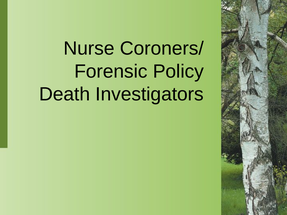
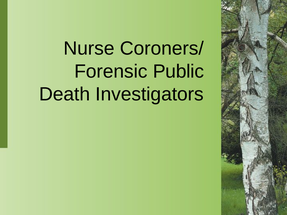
Policy: Policy -> Public (178, 71)
